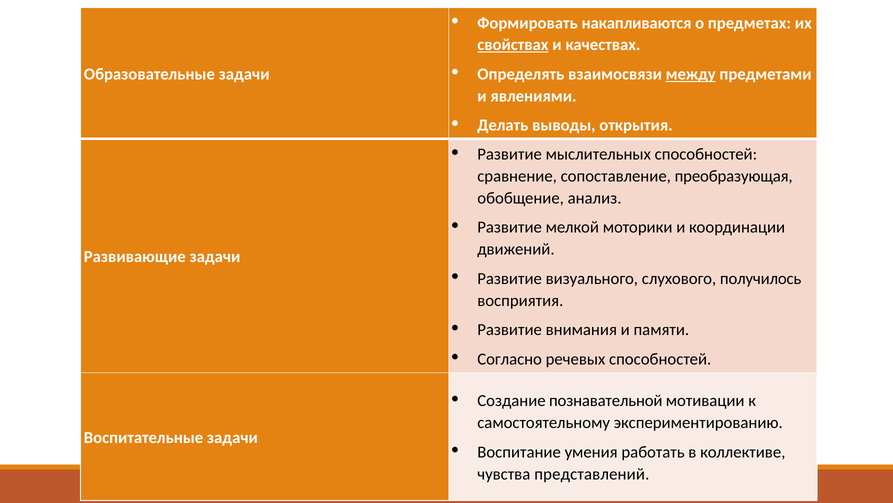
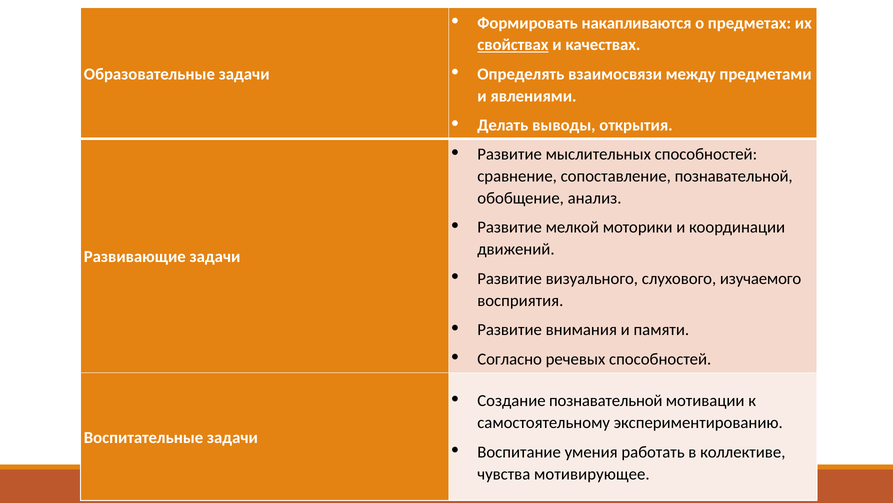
между underline: present -> none (691, 74)
сопоставление преобразующая: преобразующая -> познавательной (734, 176)
получилось: получилось -> изучаемого (761, 278)
представлений: представлений -> мотивирующее (592, 473)
